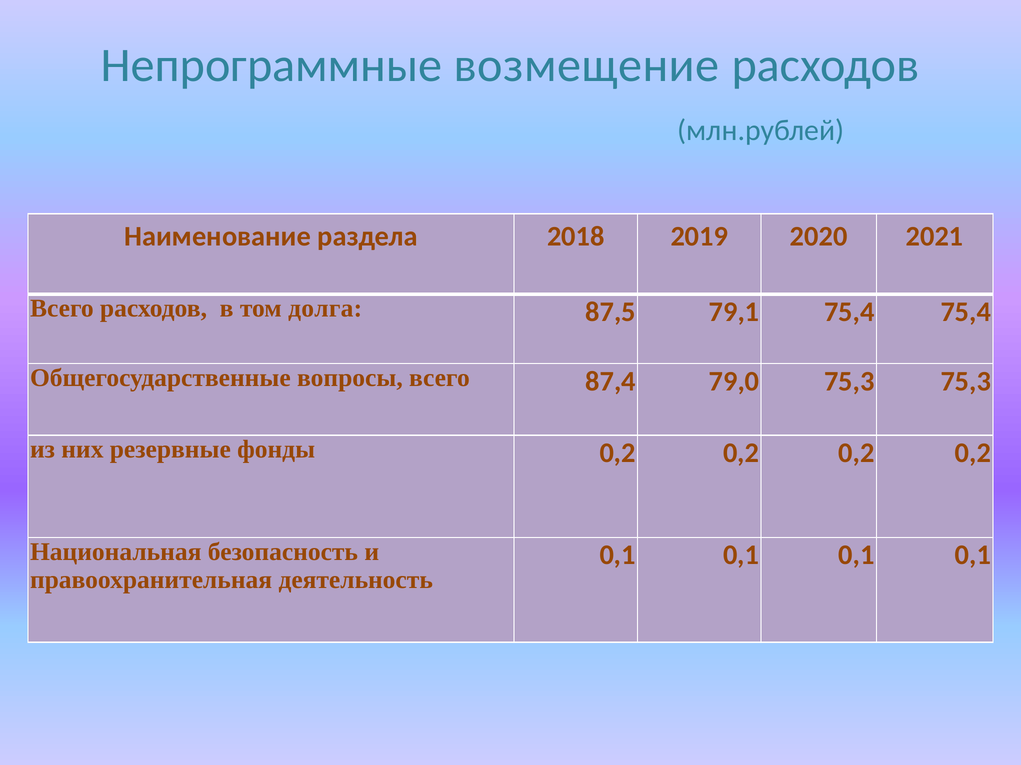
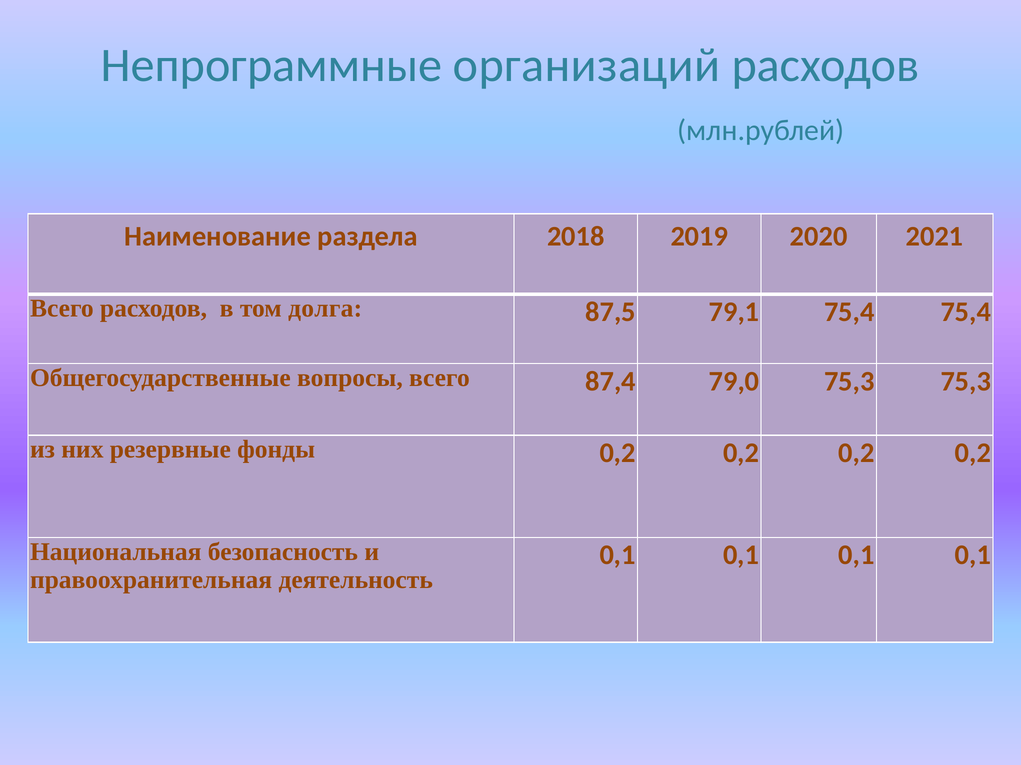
возмещение: возмещение -> организаций (587, 66)
